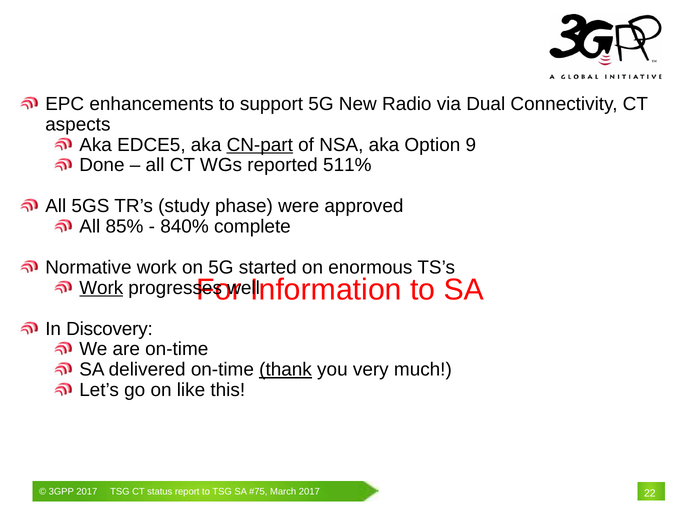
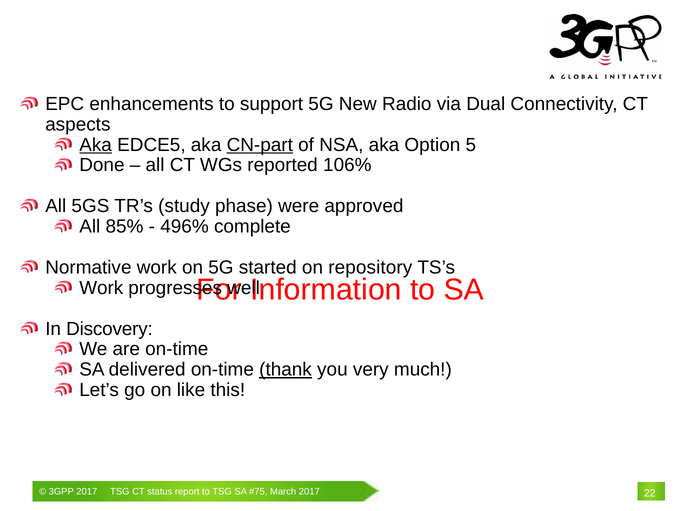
Aka underline: none -> present (96, 145)
9: 9 -> 5 (471, 145)
511%: 511% -> 106% (347, 165)
840%: 840% -> 496% (185, 226)
enormous: enormous -> repository (370, 267)
Work underline: present -> none (101, 288)
